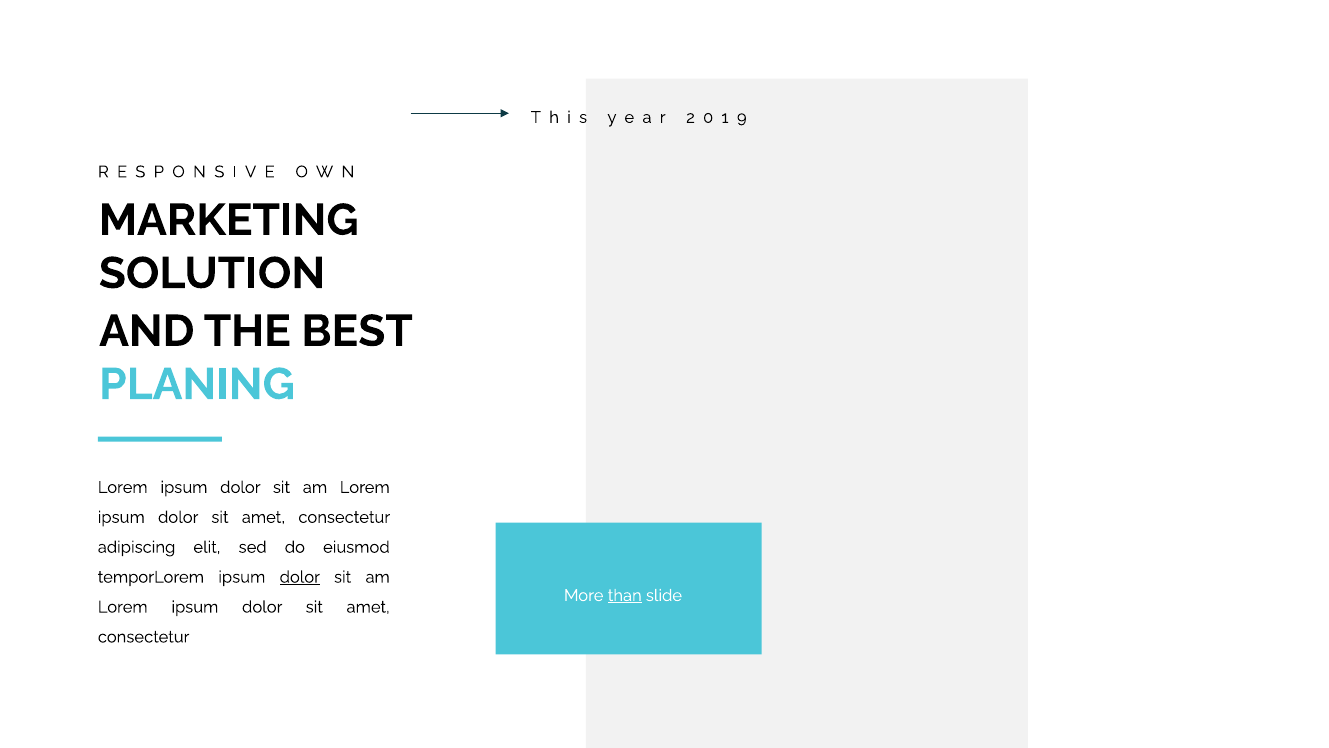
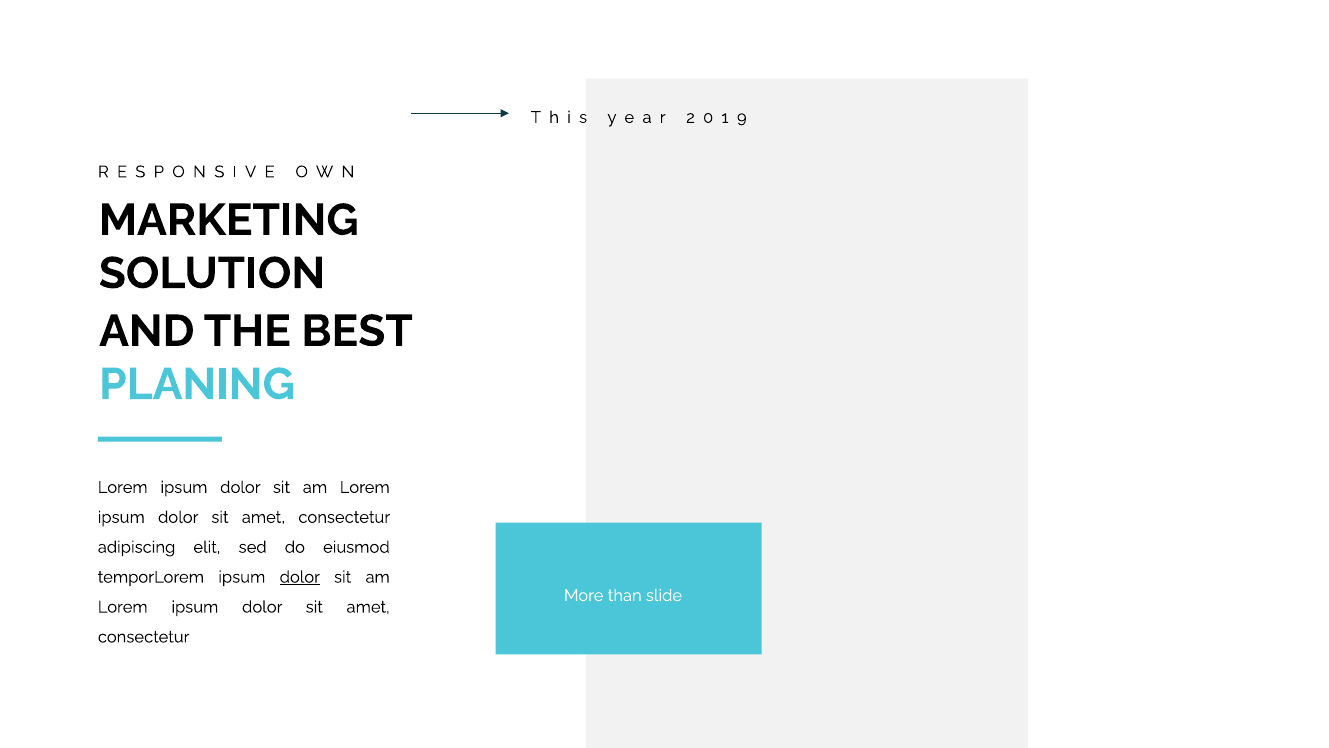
than underline: present -> none (625, 595)
